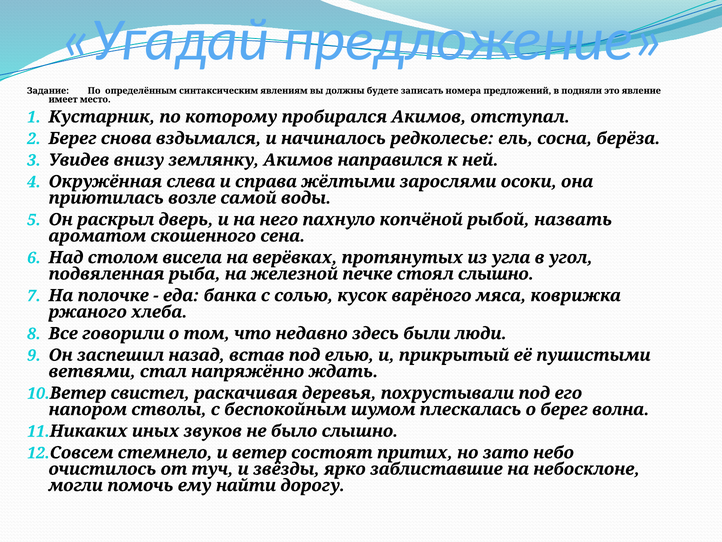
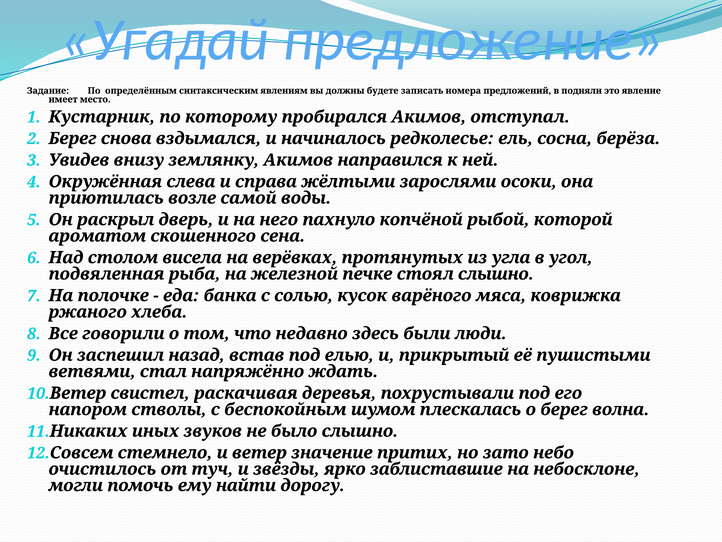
назвать: назвать -> которой (573, 219)
состоят: состоят -> значение (332, 452)
